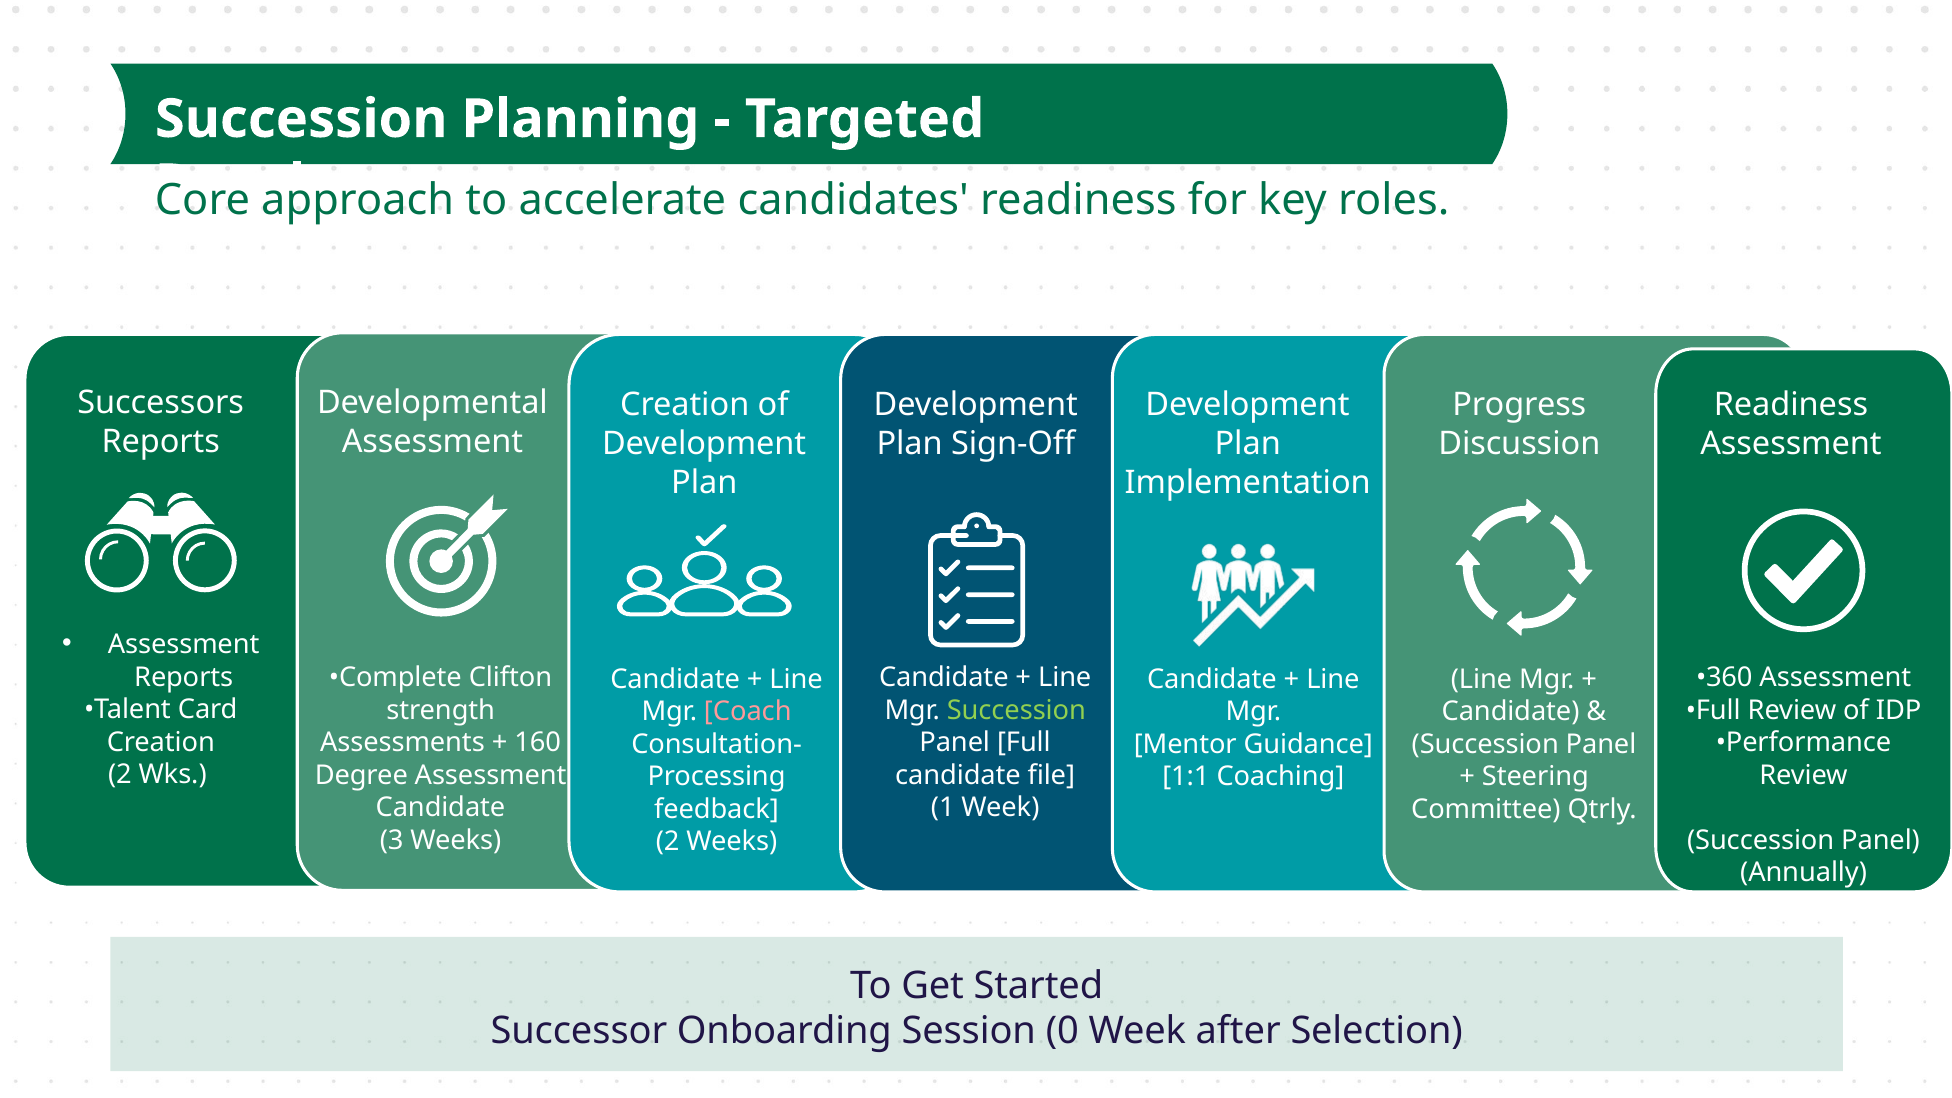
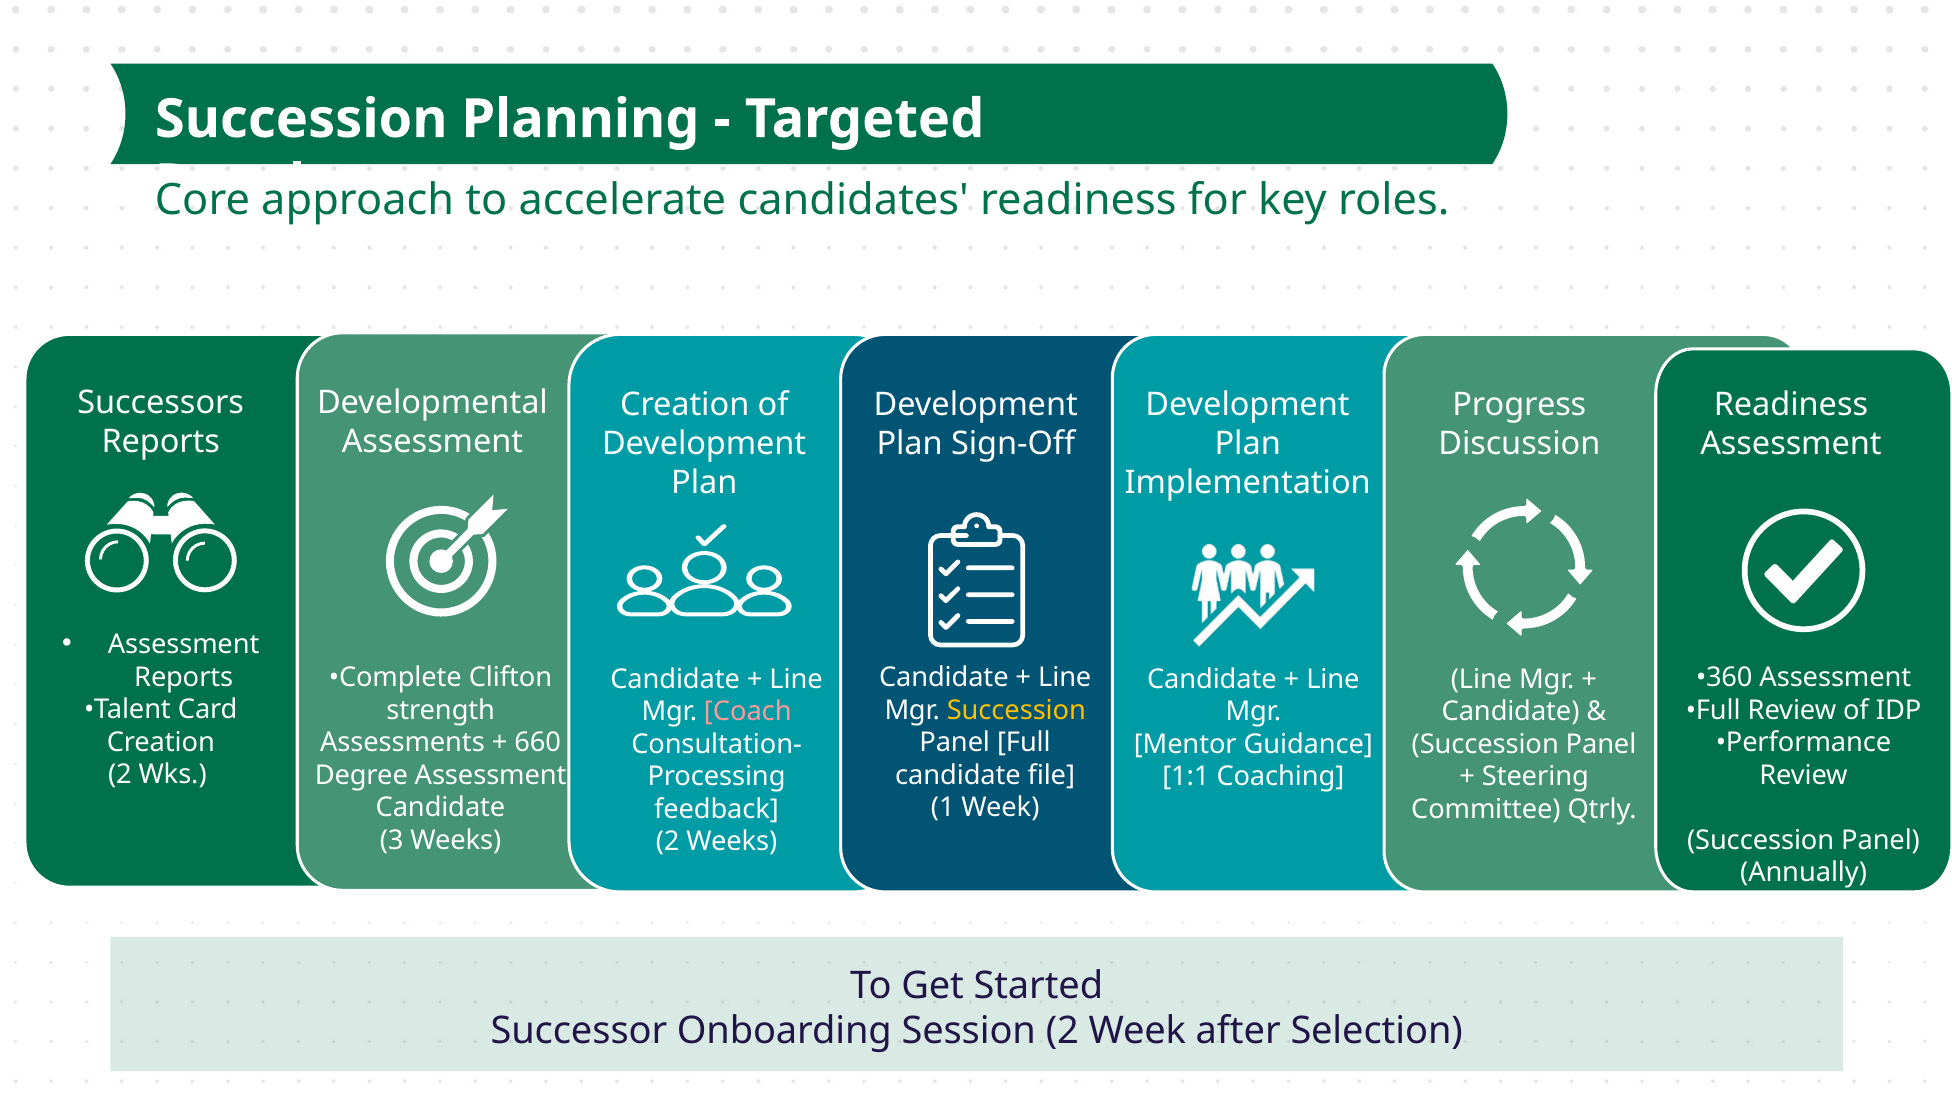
Succession colour: light green -> yellow (1016, 710)
160: 160 -> 660 (538, 743)
Session 0: 0 -> 2 (1062, 1031)
